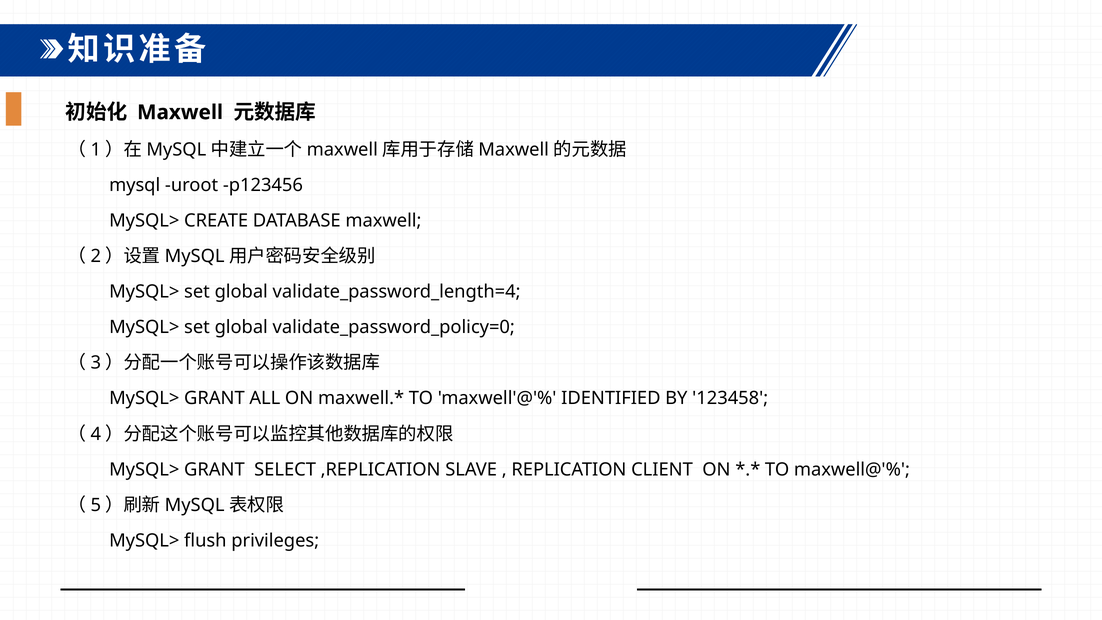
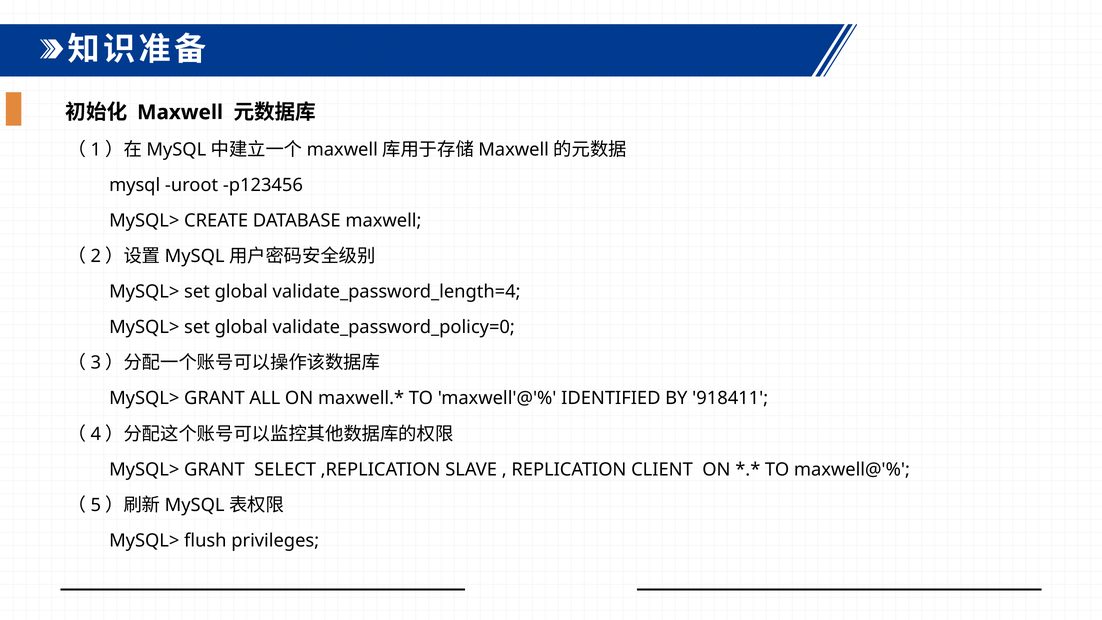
123458: 123458 -> 918411 (730, 398)
